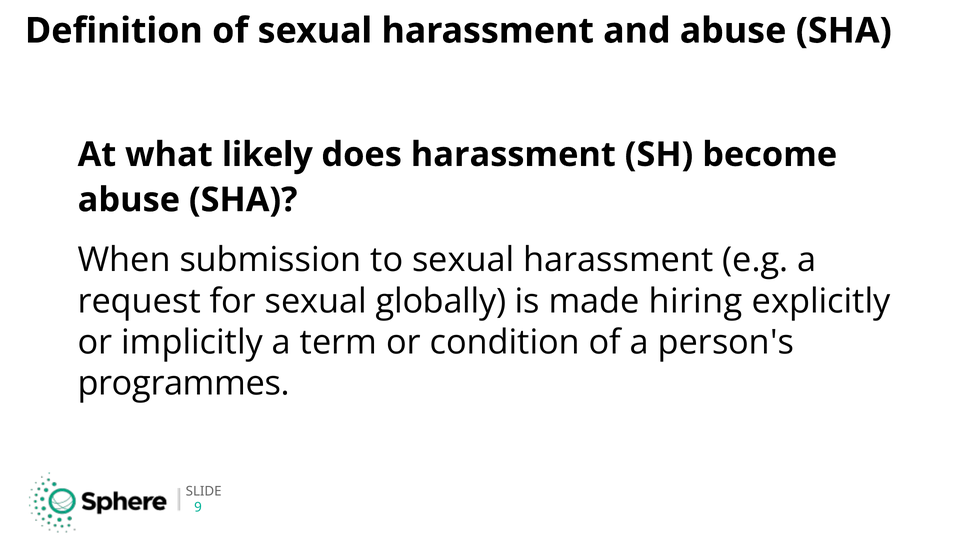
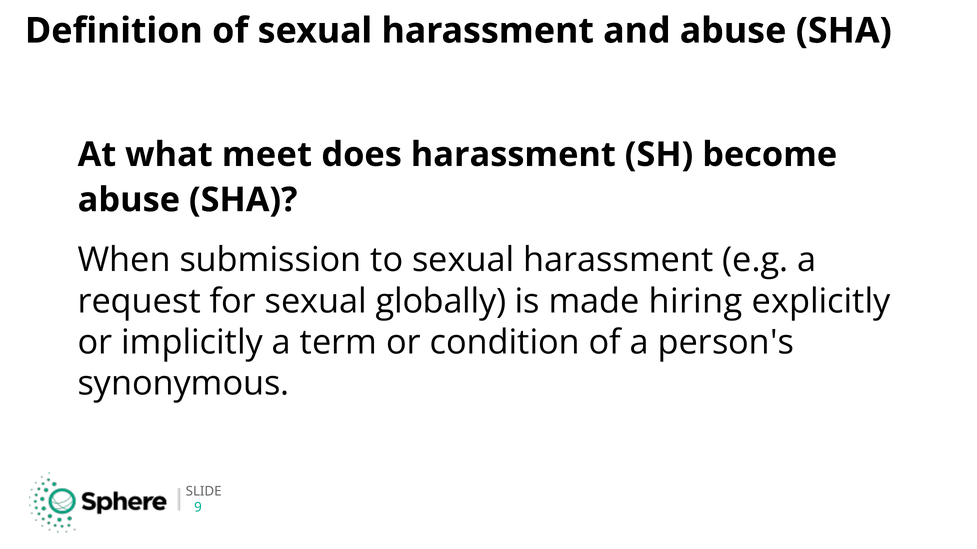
likely: likely -> meet (267, 155)
programmes: programmes -> synonymous (184, 384)
